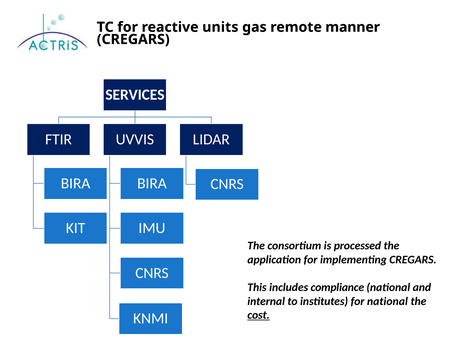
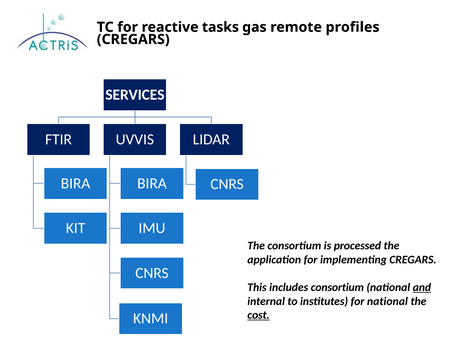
units: units -> tasks (220, 27)
manner: manner -> profiles (353, 27)
includes compliance: compliance -> consortium (337, 288)
and underline: none -> present (422, 288)
